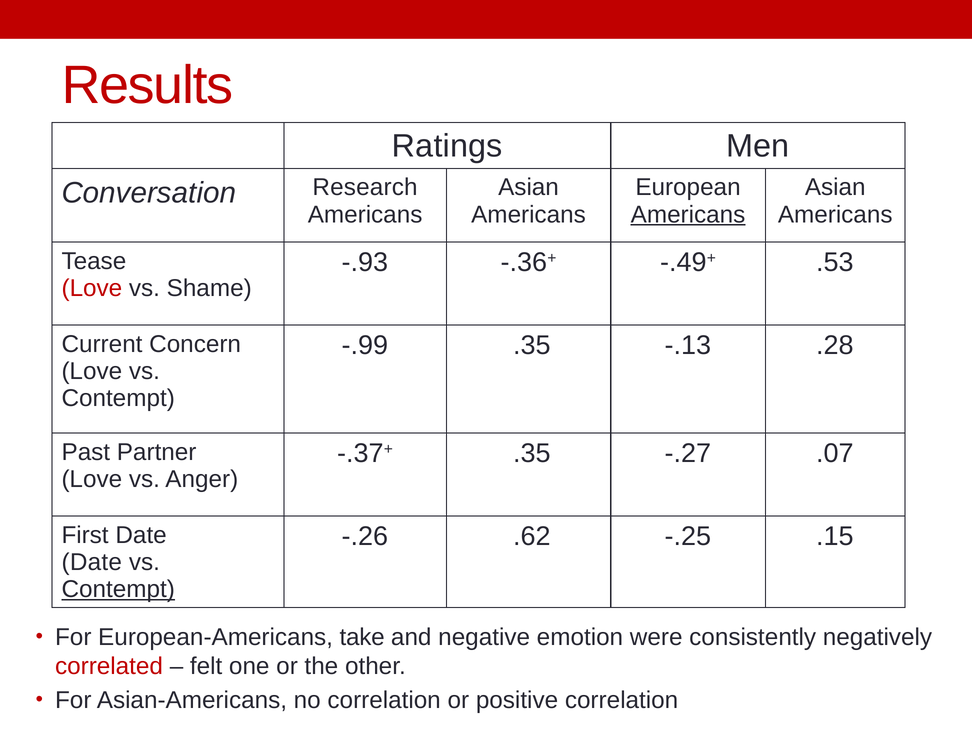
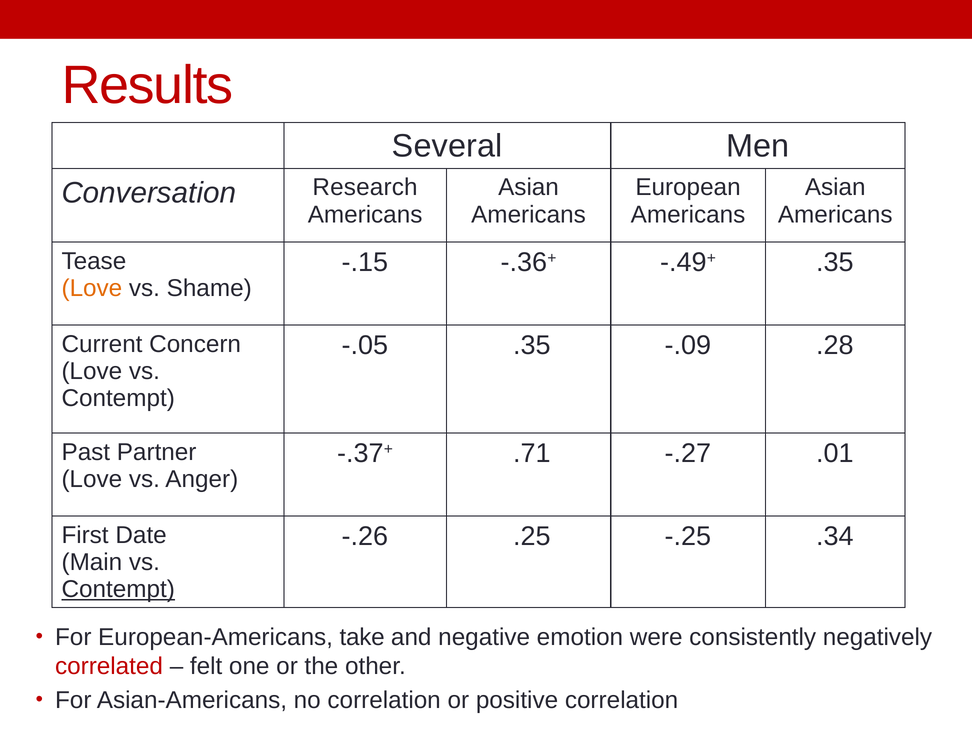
Ratings: Ratings -> Several (447, 146)
Americans underline: present -> none (688, 215)
-.93: -.93 -> -.15 (365, 263)
-.49+ .53: .53 -> .35 (835, 263)
Love colour: red -> orange (92, 288)
-.99: -.99 -> -.05 (365, 346)
-.13: -.13 -> -.09 (688, 346)
-.37+ .35: .35 -> .71 (532, 454)
.07: .07 -> .01 (835, 454)
.62: .62 -> .25 (532, 537)
.15: .15 -> .34 (835, 537)
Date: Date -> Main (92, 562)
